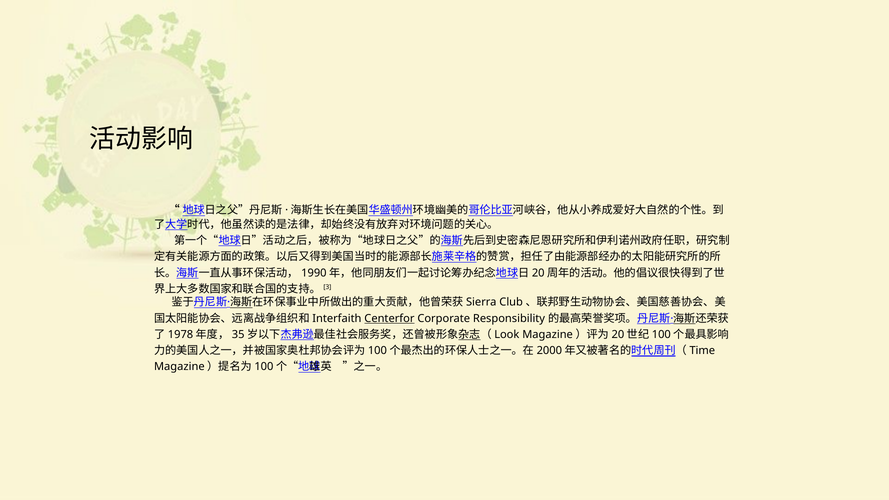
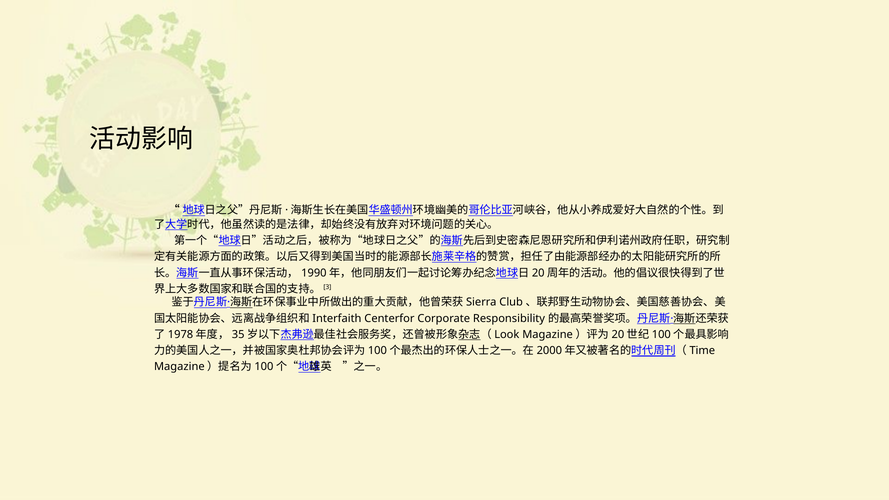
Centerfor underline: present -> none (389, 318)
